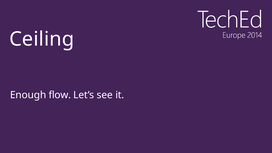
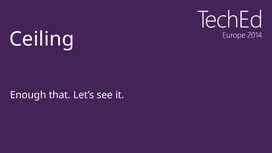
flow: flow -> that (60, 95)
